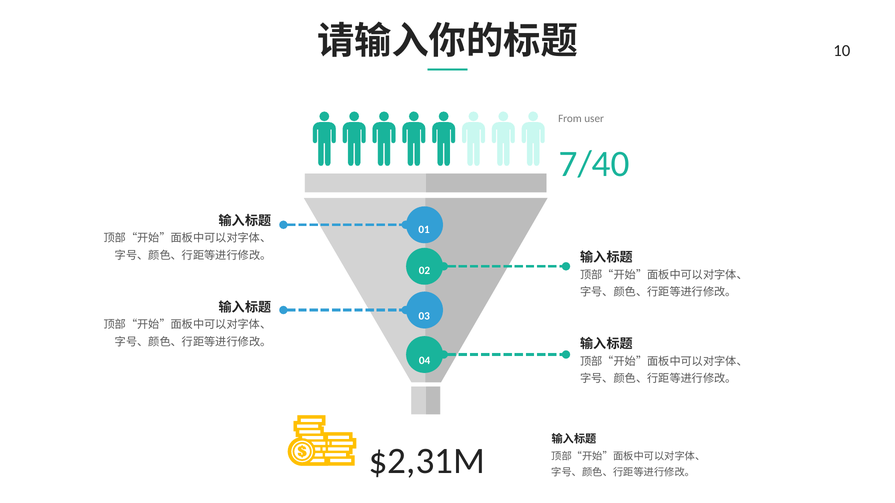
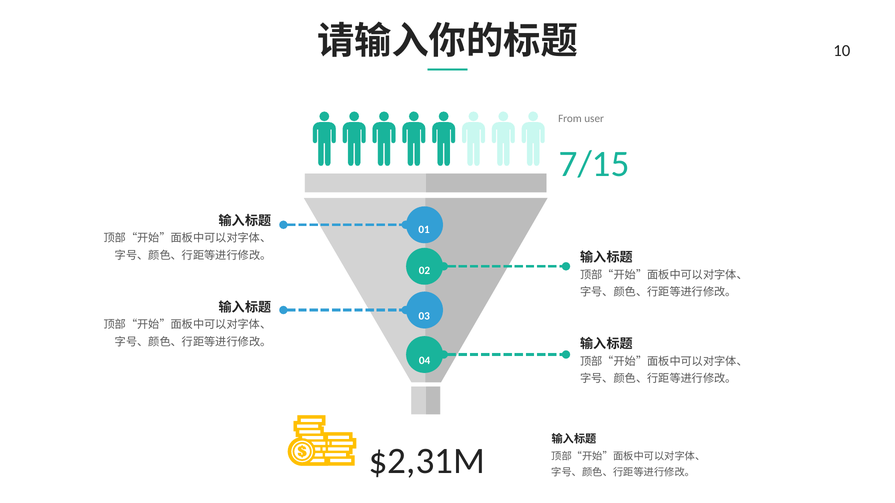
7/40: 7/40 -> 7/15 (594, 164)
